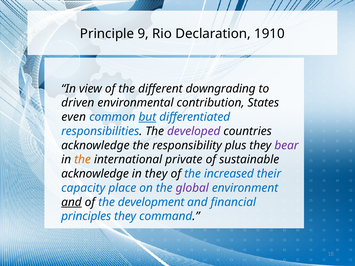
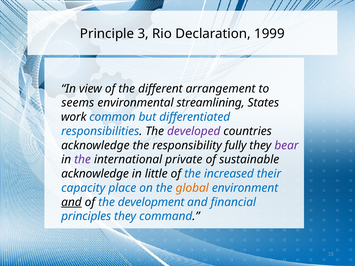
9: 9 -> 3 (143, 34)
1910: 1910 -> 1999 (269, 34)
downgrading: downgrading -> arrangement (221, 89)
driven: driven -> seems (78, 103)
contribution: contribution -> streamlining (211, 103)
even: even -> work (74, 117)
but underline: present -> none (147, 117)
plus: plus -> fully (236, 146)
the colour: orange -> purple (83, 160)
in they: they -> little (156, 174)
global colour: purple -> orange (192, 188)
